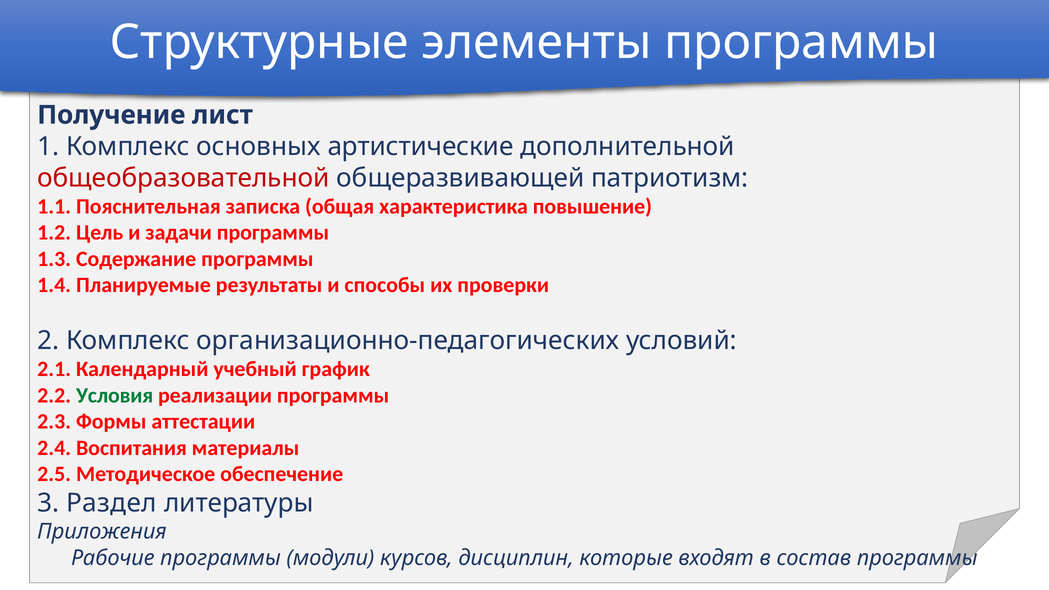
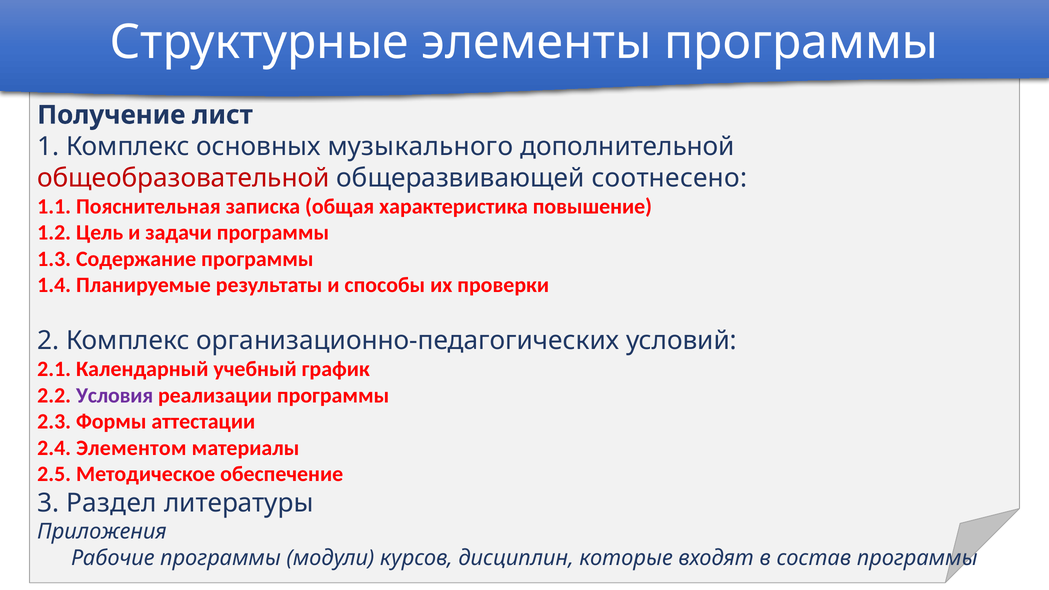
артистические: артистические -> музыкального (420, 146)
патриотизм: патриотизм -> соотнесено (669, 178)
Условия colour: green -> purple (115, 395)
Воспитания: Воспитания -> Элементом (131, 448)
